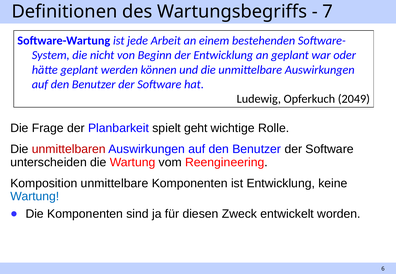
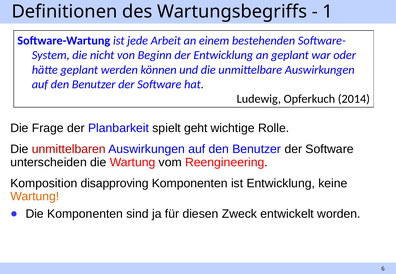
7: 7 -> 1 (328, 12)
2049: 2049 -> 2014 (354, 99)
Komposition unmittelbare: unmittelbare -> disapproving (115, 183)
Wartung colour: blue -> orange (35, 197)
